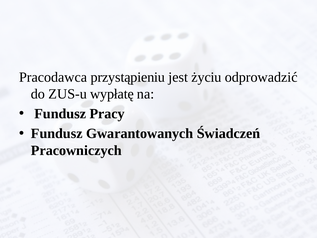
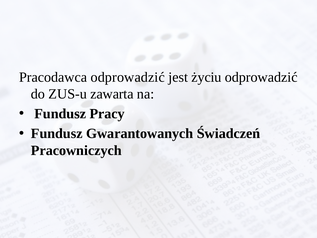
Pracodawca przystąpieniu: przystąpieniu -> odprowadzić (128, 77)
wypłatę: wypłatę -> zawarta (112, 94)
